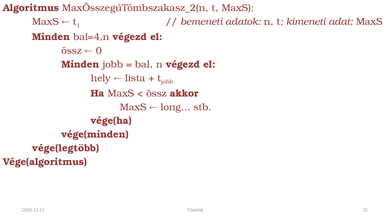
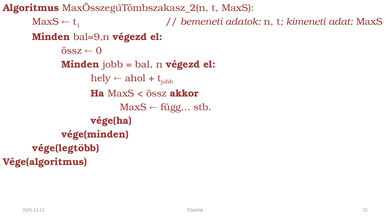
bal=4,n: bal=4,n -> bal=9,n (91, 37)
lista: lista -> ahol (135, 78)
long…: long… -> függ… (176, 107)
